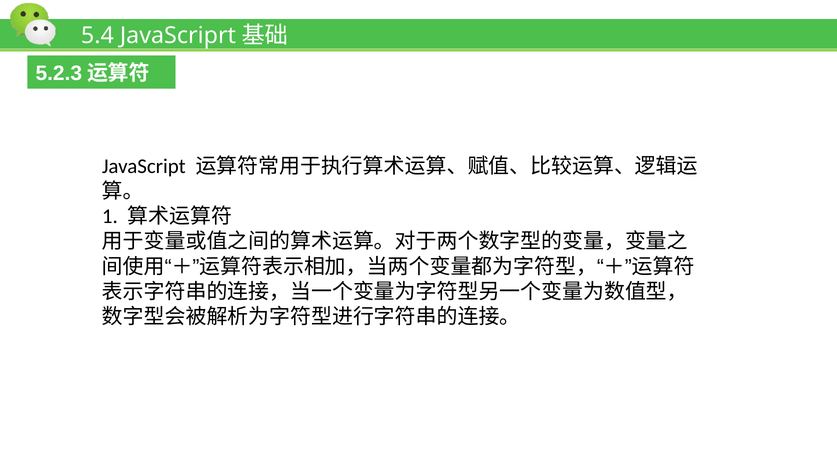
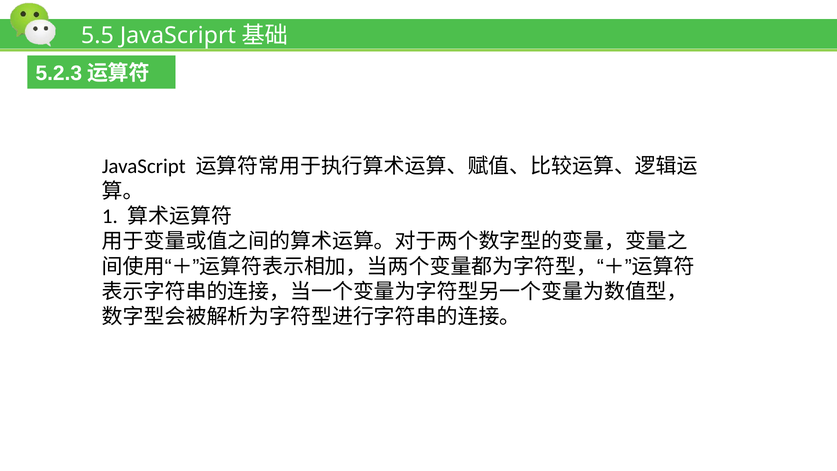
5.4: 5.4 -> 5.5 (97, 35)
